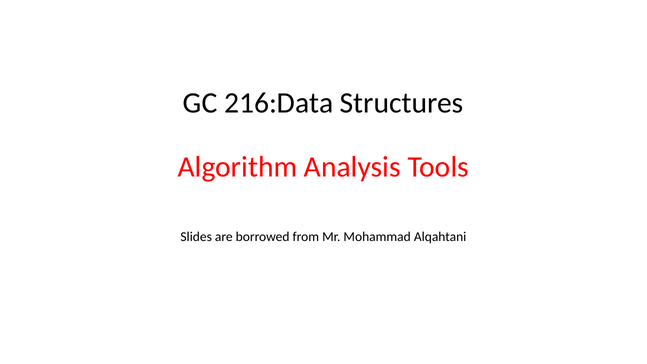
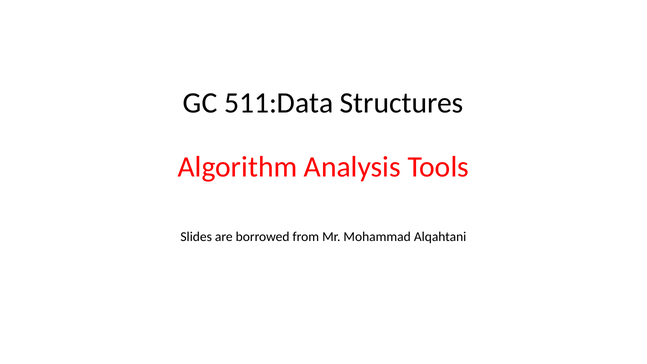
216:Data: 216:Data -> 511:Data (279, 103)
